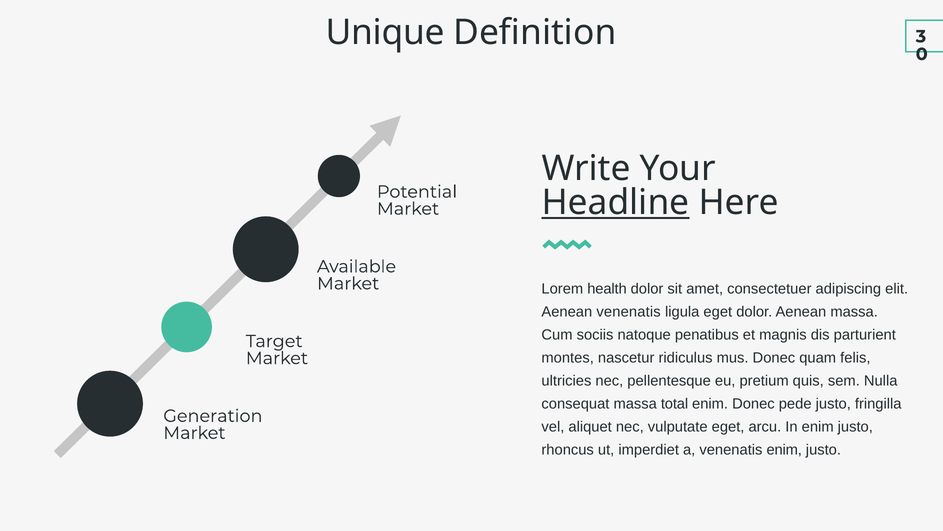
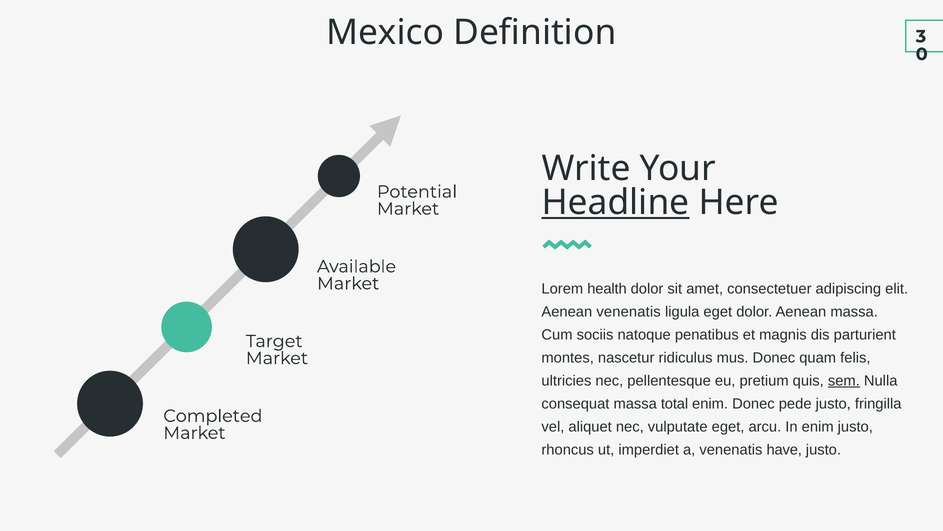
Unique: Unique -> Mexico (385, 33)
sem underline: none -> present (844, 380)
Generation: Generation -> Completed (213, 416)
venenatis enim: enim -> have (784, 449)
